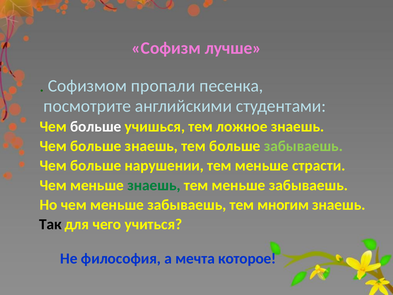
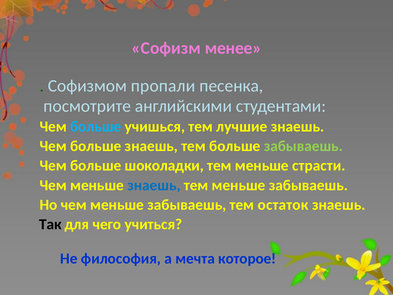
лучше: лучше -> менее (233, 48)
больше colour: white -> light blue (96, 126)
ложное: ложное -> лучшие (242, 126)
нарушении: нарушении -> шоколадки (164, 166)
знаешь colour: green -> blue (154, 185)
многим: многим -> остаток (283, 205)
